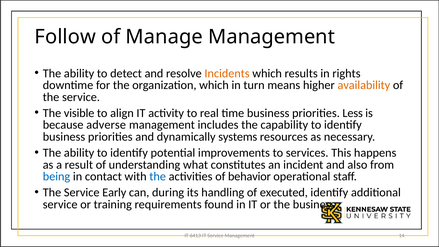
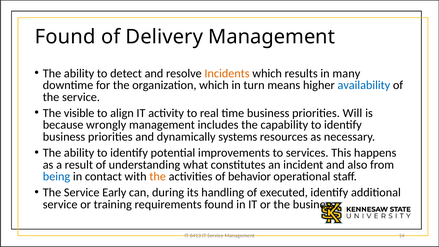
Follow: Follow -> Found (65, 37)
Manage: Manage -> Delivery (164, 37)
rights: rights -> many (346, 73)
availability colour: orange -> blue (364, 85)
Less: Less -> Will (352, 113)
adverse: adverse -> wrongly (106, 125)
the colour: blue -> orange (158, 176)
